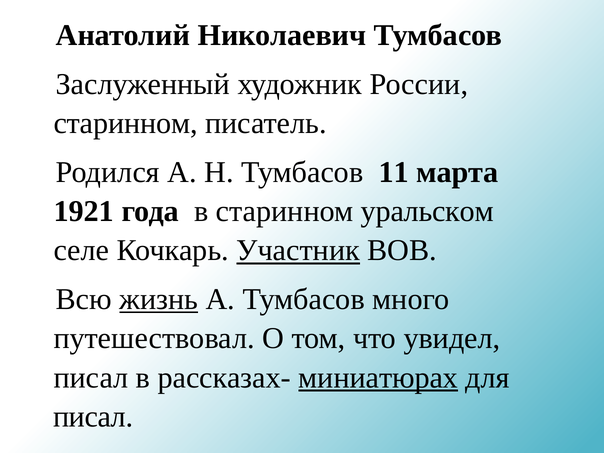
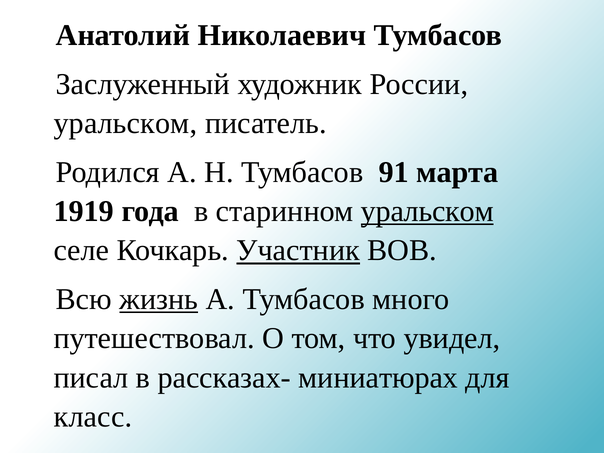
старинном: старинном -> уральском (125, 123)
11: 11 -> 91 (394, 172)
1921: 1921 -> 1919 (84, 211)
уральском underline: none -> present (427, 211)
миниатюрах underline: present -> none (378, 378)
писал: писал -> класс (93, 417)
